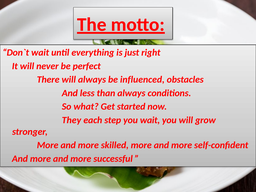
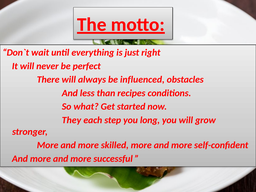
than always: always -> recipes (131, 93)
you wait: wait -> long (150, 120)
